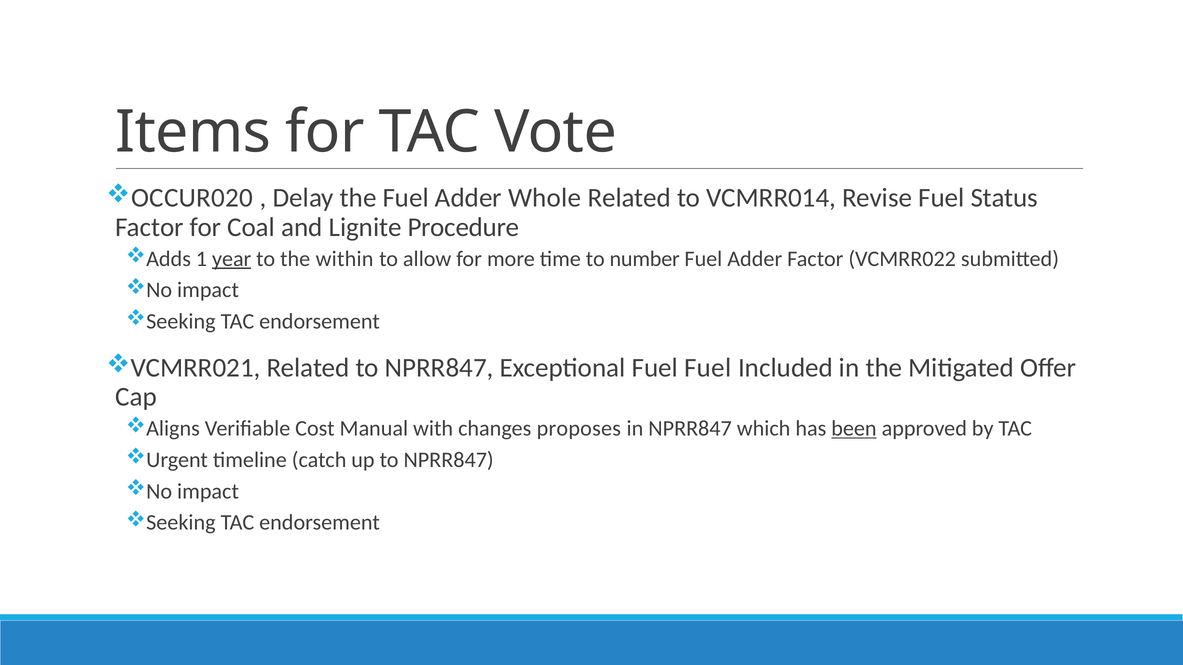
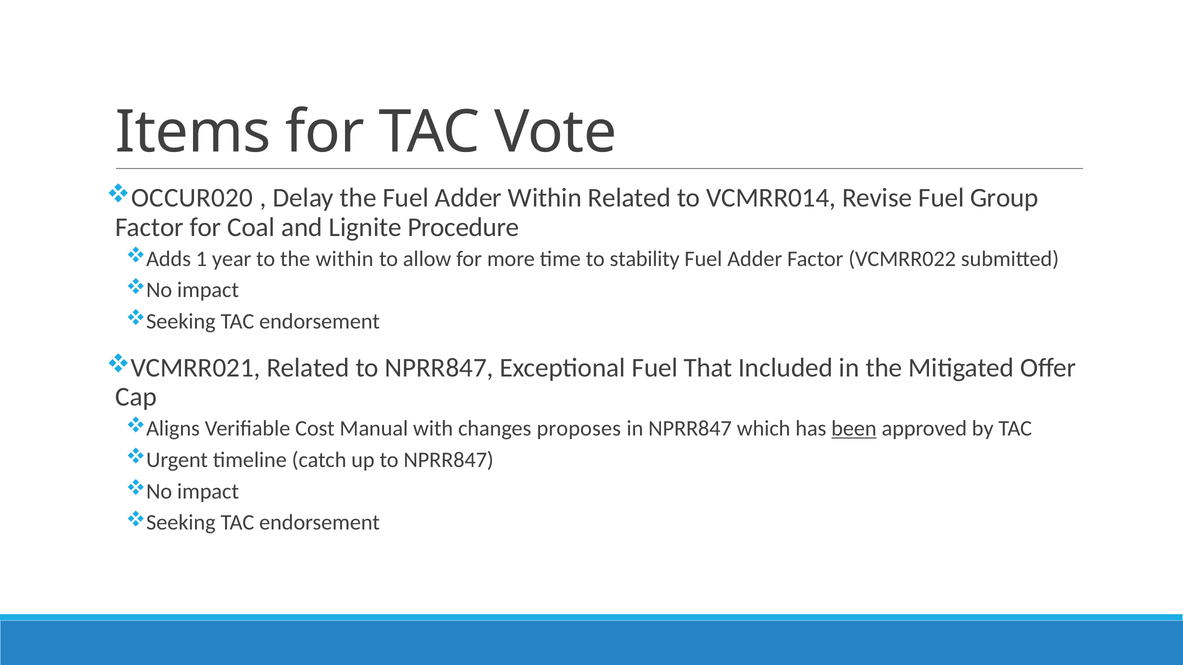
Adder Whole: Whole -> Within (545, 198)
Status: Status -> Group (1004, 198)
year underline: present -> none (232, 259)
number: number -> stability (645, 259)
Fuel Fuel: Fuel -> That (708, 368)
